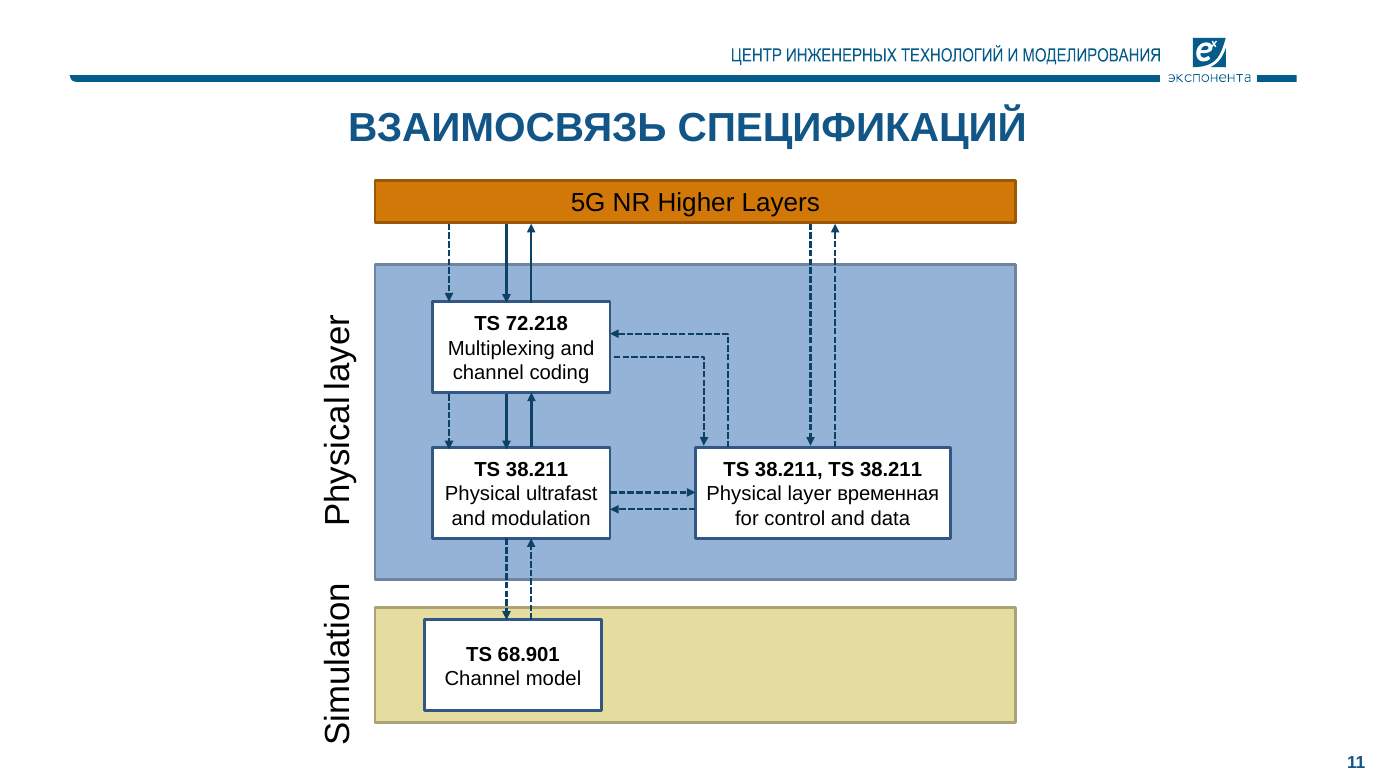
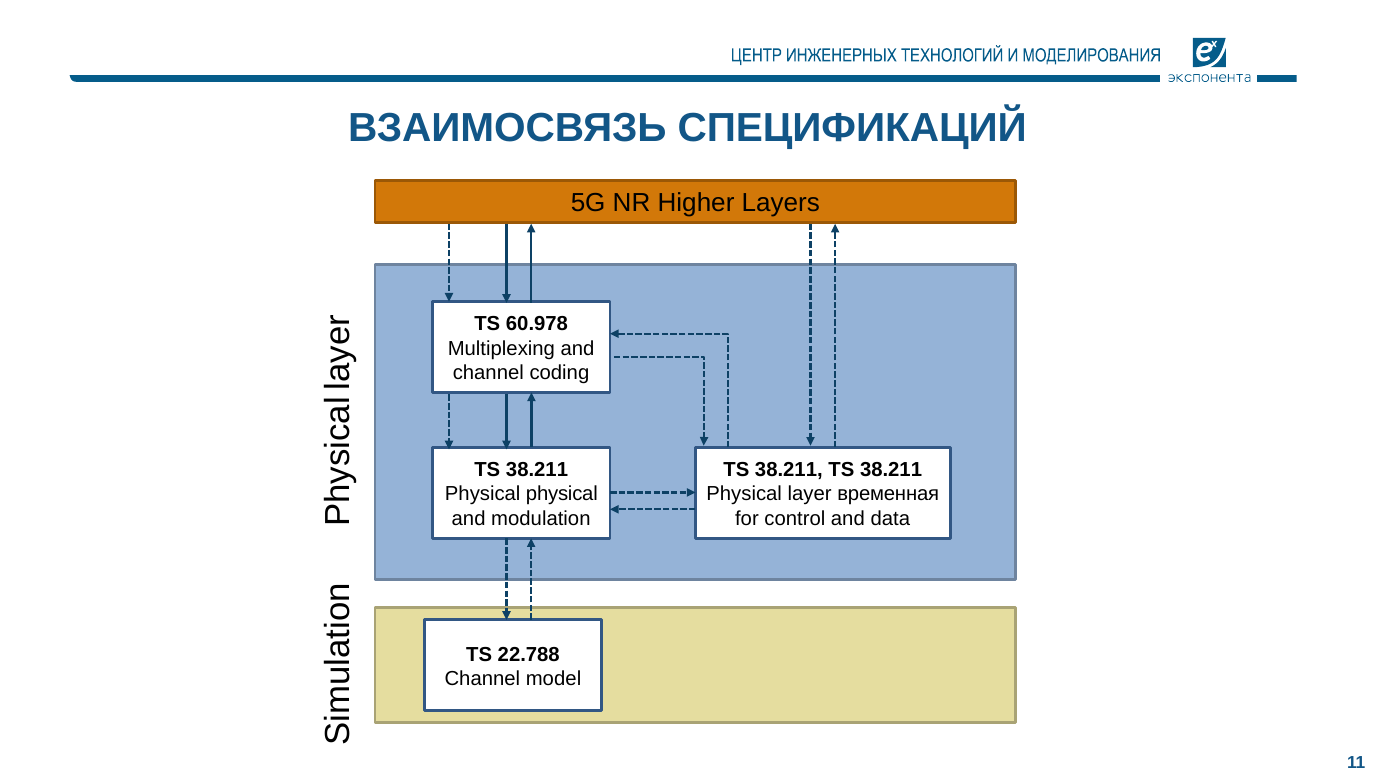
72.218: 72.218 -> 60.978 (537, 324)
Physical ultrafast: ultrafast -> physical (562, 495)
68.901: 68.901 -> 22.788 (529, 655)
